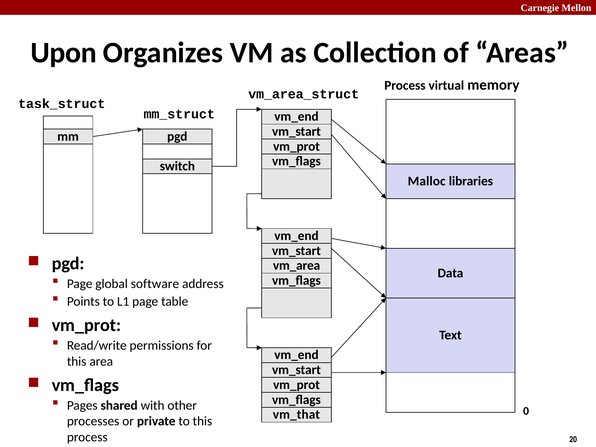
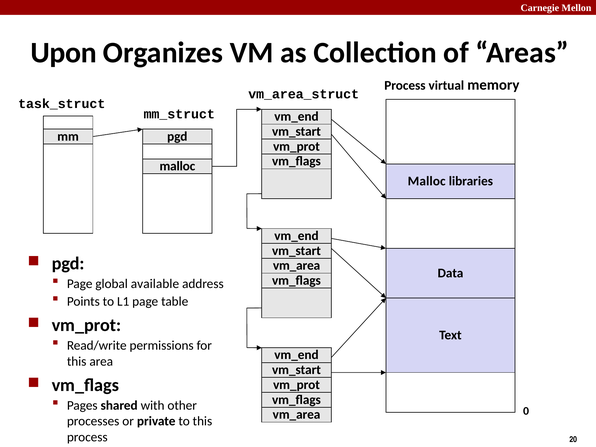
switch: switch -> malloc (177, 166)
software: software -> available (155, 284)
vm_that: vm_that -> vm_area (296, 415)
